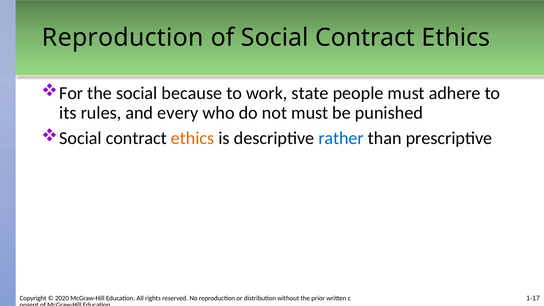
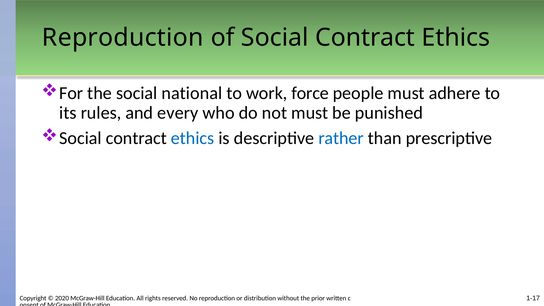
because: because -> national (192, 93)
state: state -> force (310, 93)
ethics colour: orange -> blue (193, 138)
